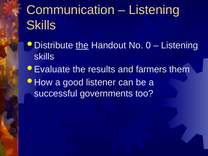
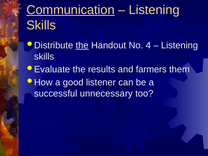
Communication underline: none -> present (70, 10)
0: 0 -> 4 (148, 45)
governments: governments -> unnecessary (106, 93)
